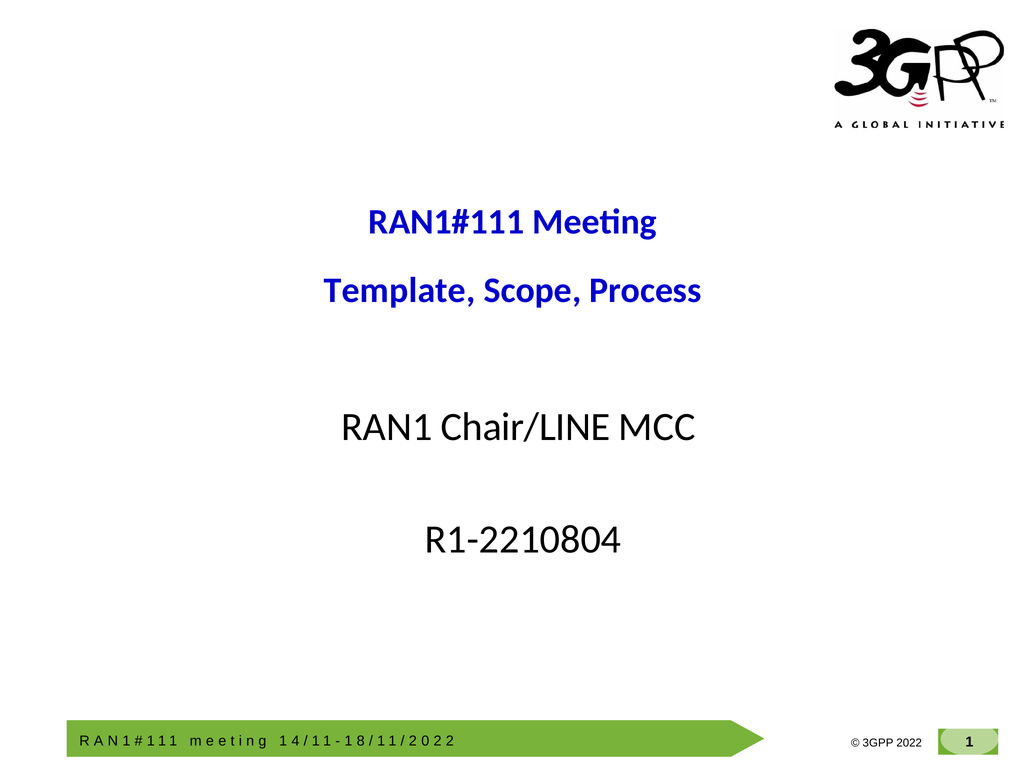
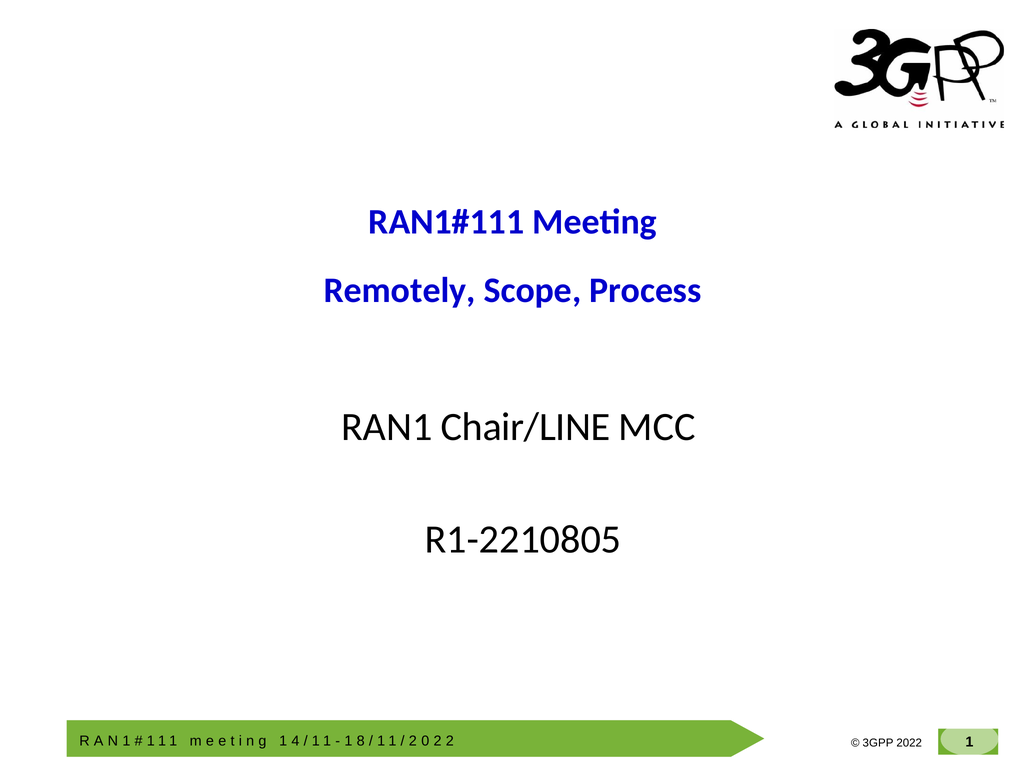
Template: Template -> Remotely (400, 291)
R1-2210804: R1-2210804 -> R1-2210805 (523, 540)
